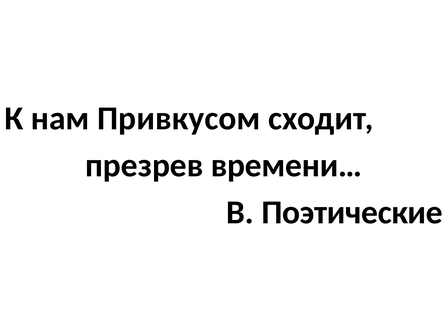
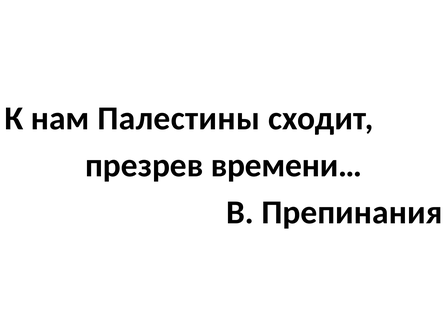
Привкусом: Привкусом -> Палестины (179, 119)
Поэтические: Поэтические -> Препинания (352, 212)
